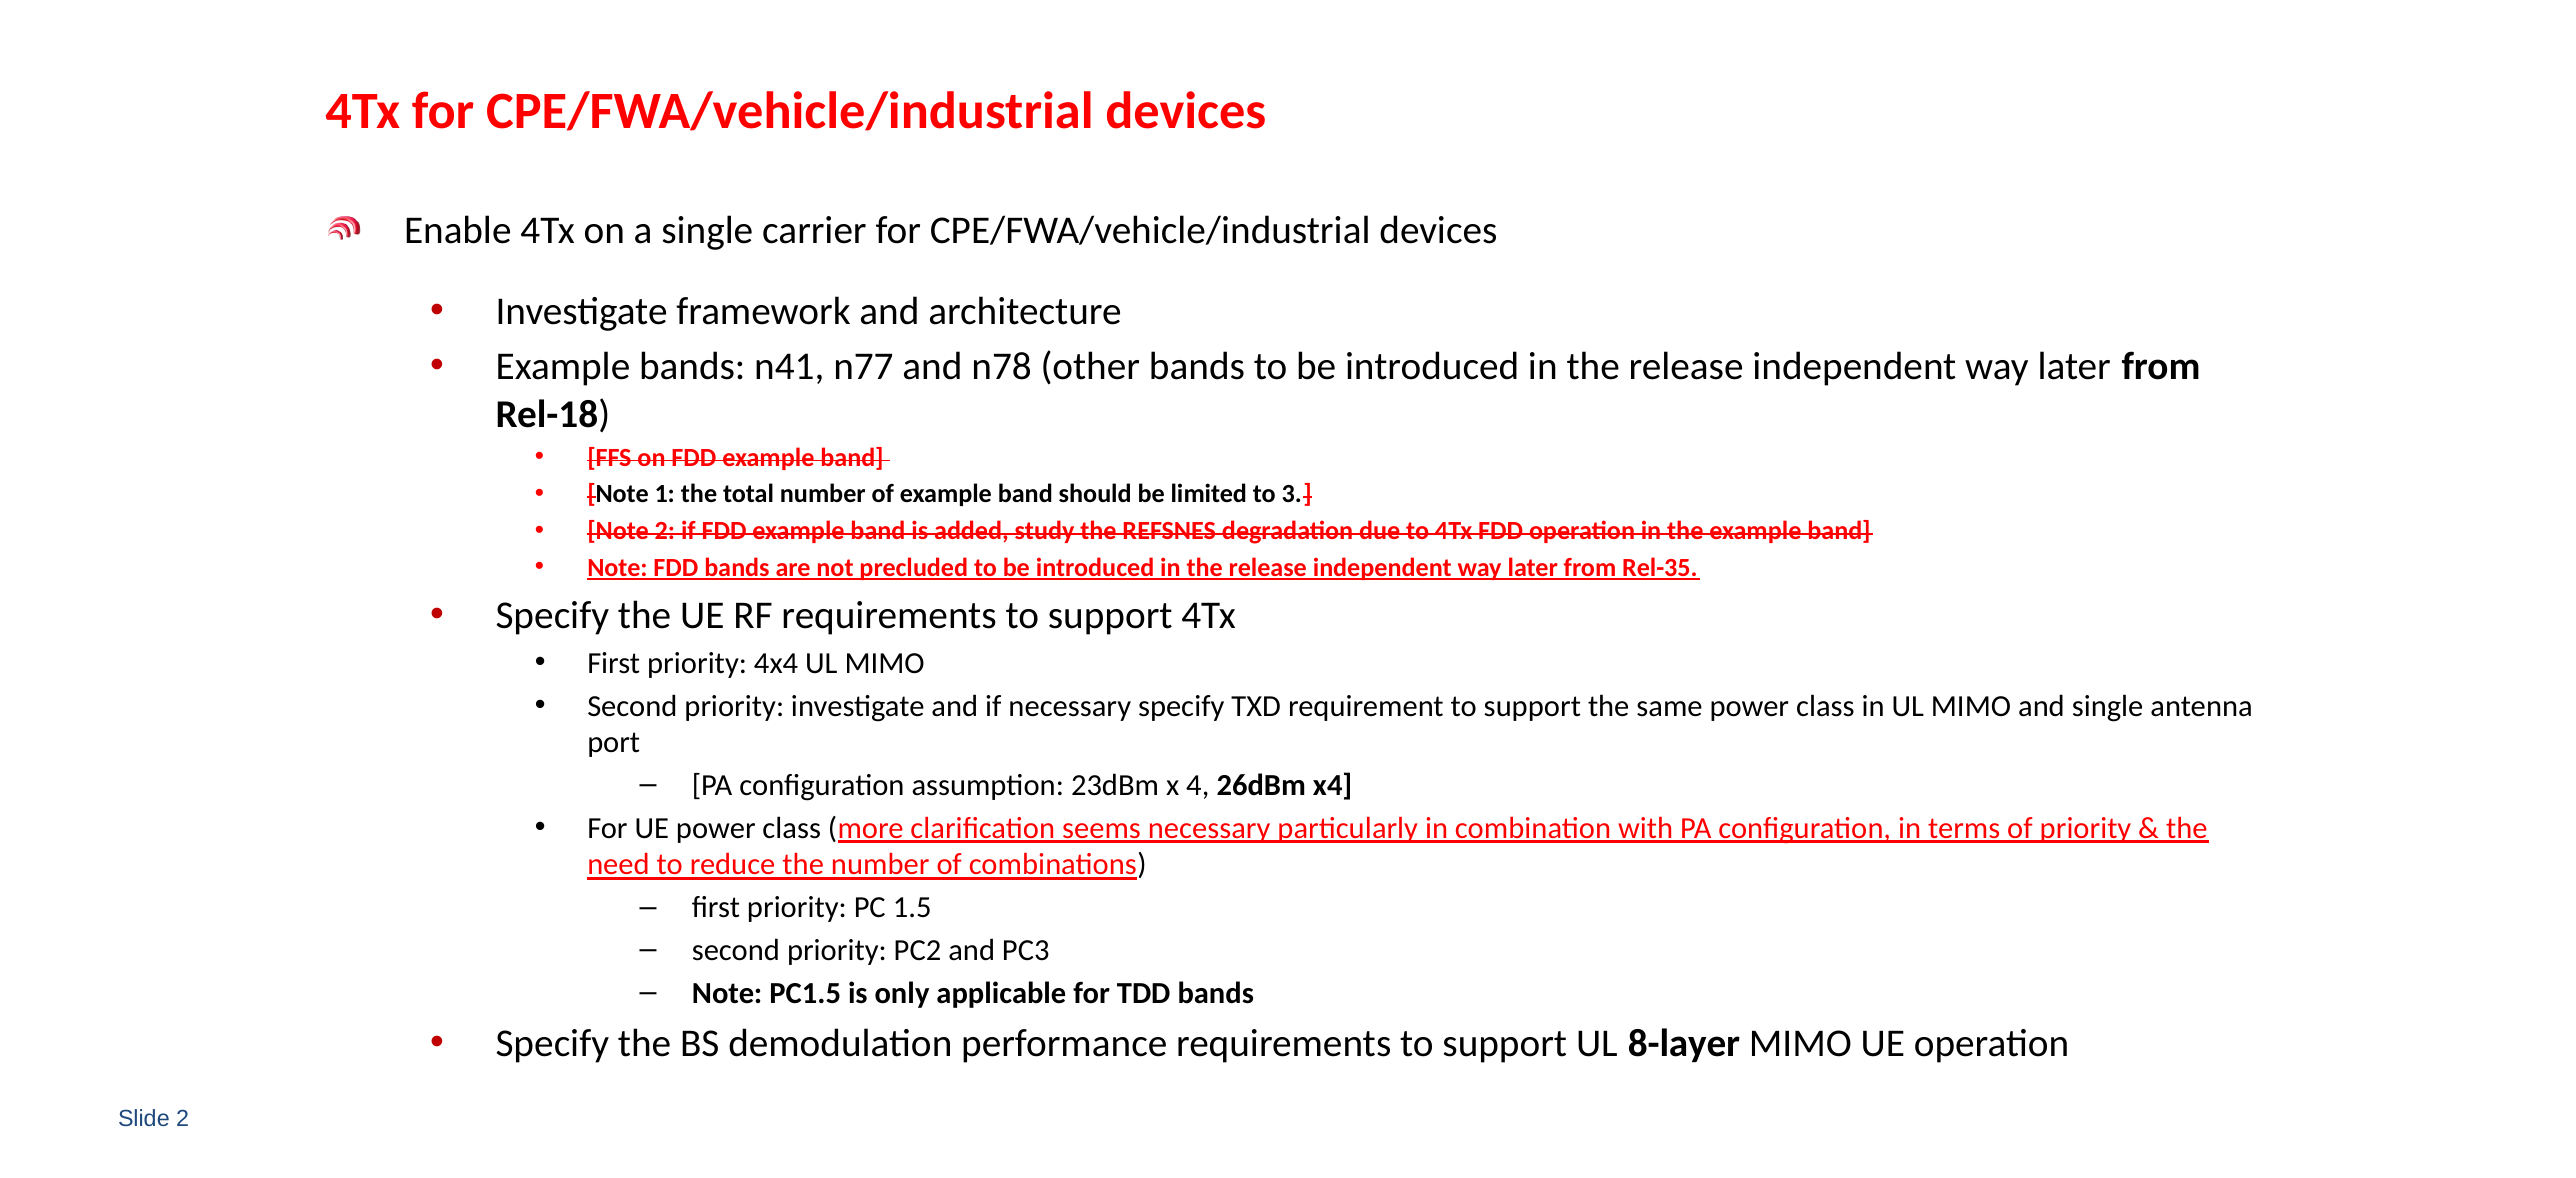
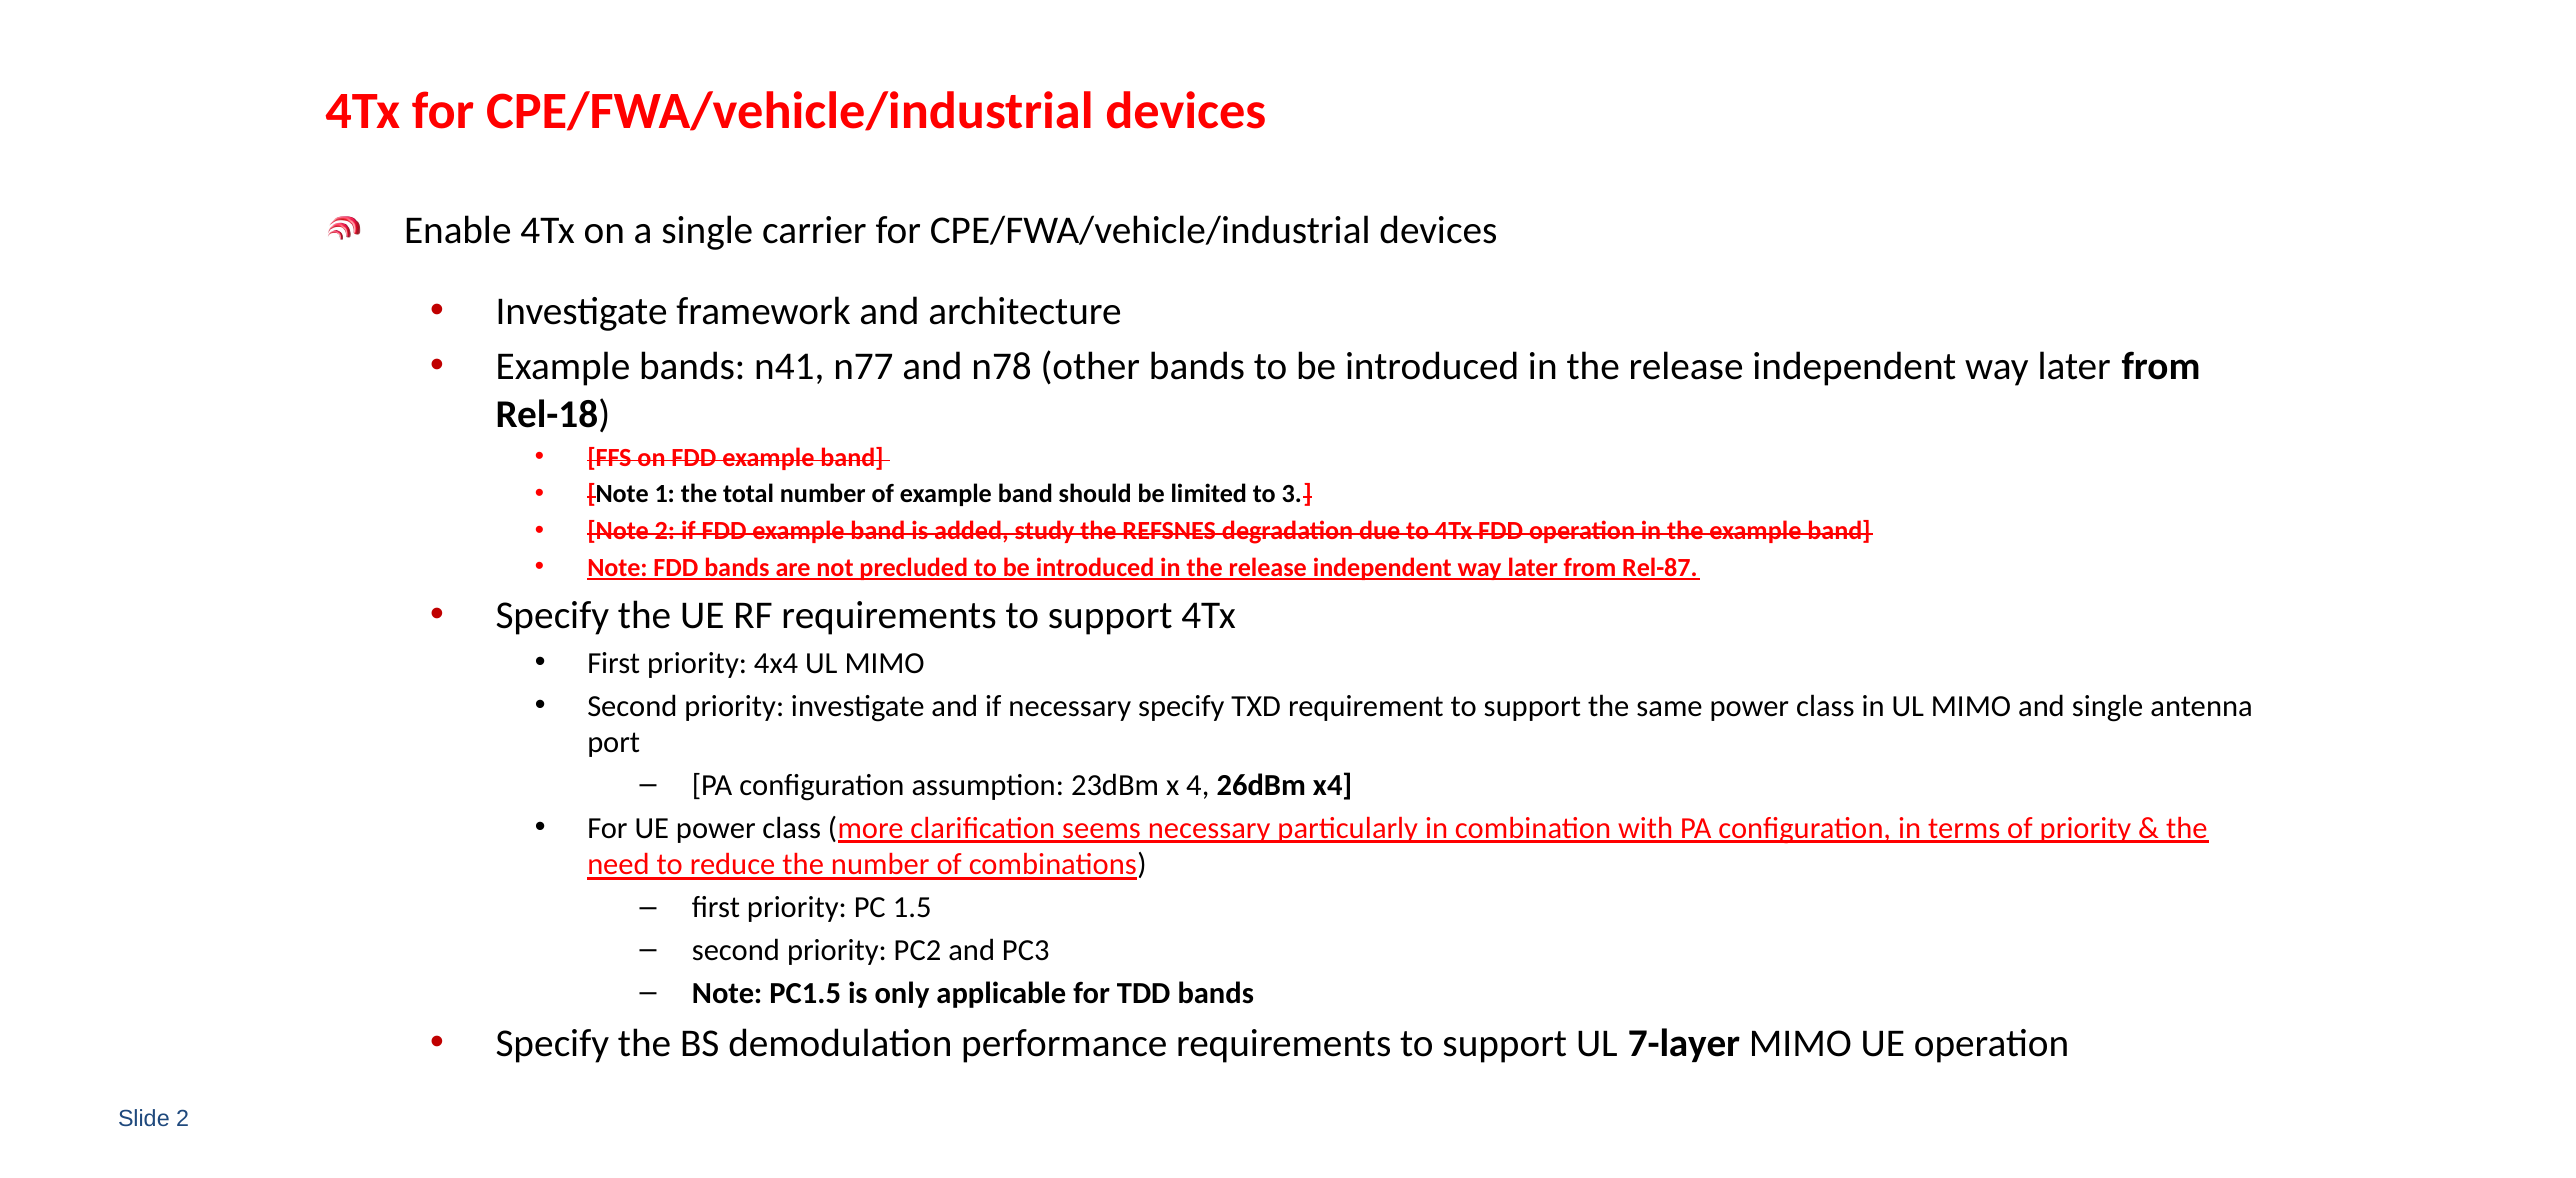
Rel-35: Rel-35 -> Rel-87 (1660, 568)
8-layer: 8-layer -> 7-layer (1684, 1044)
